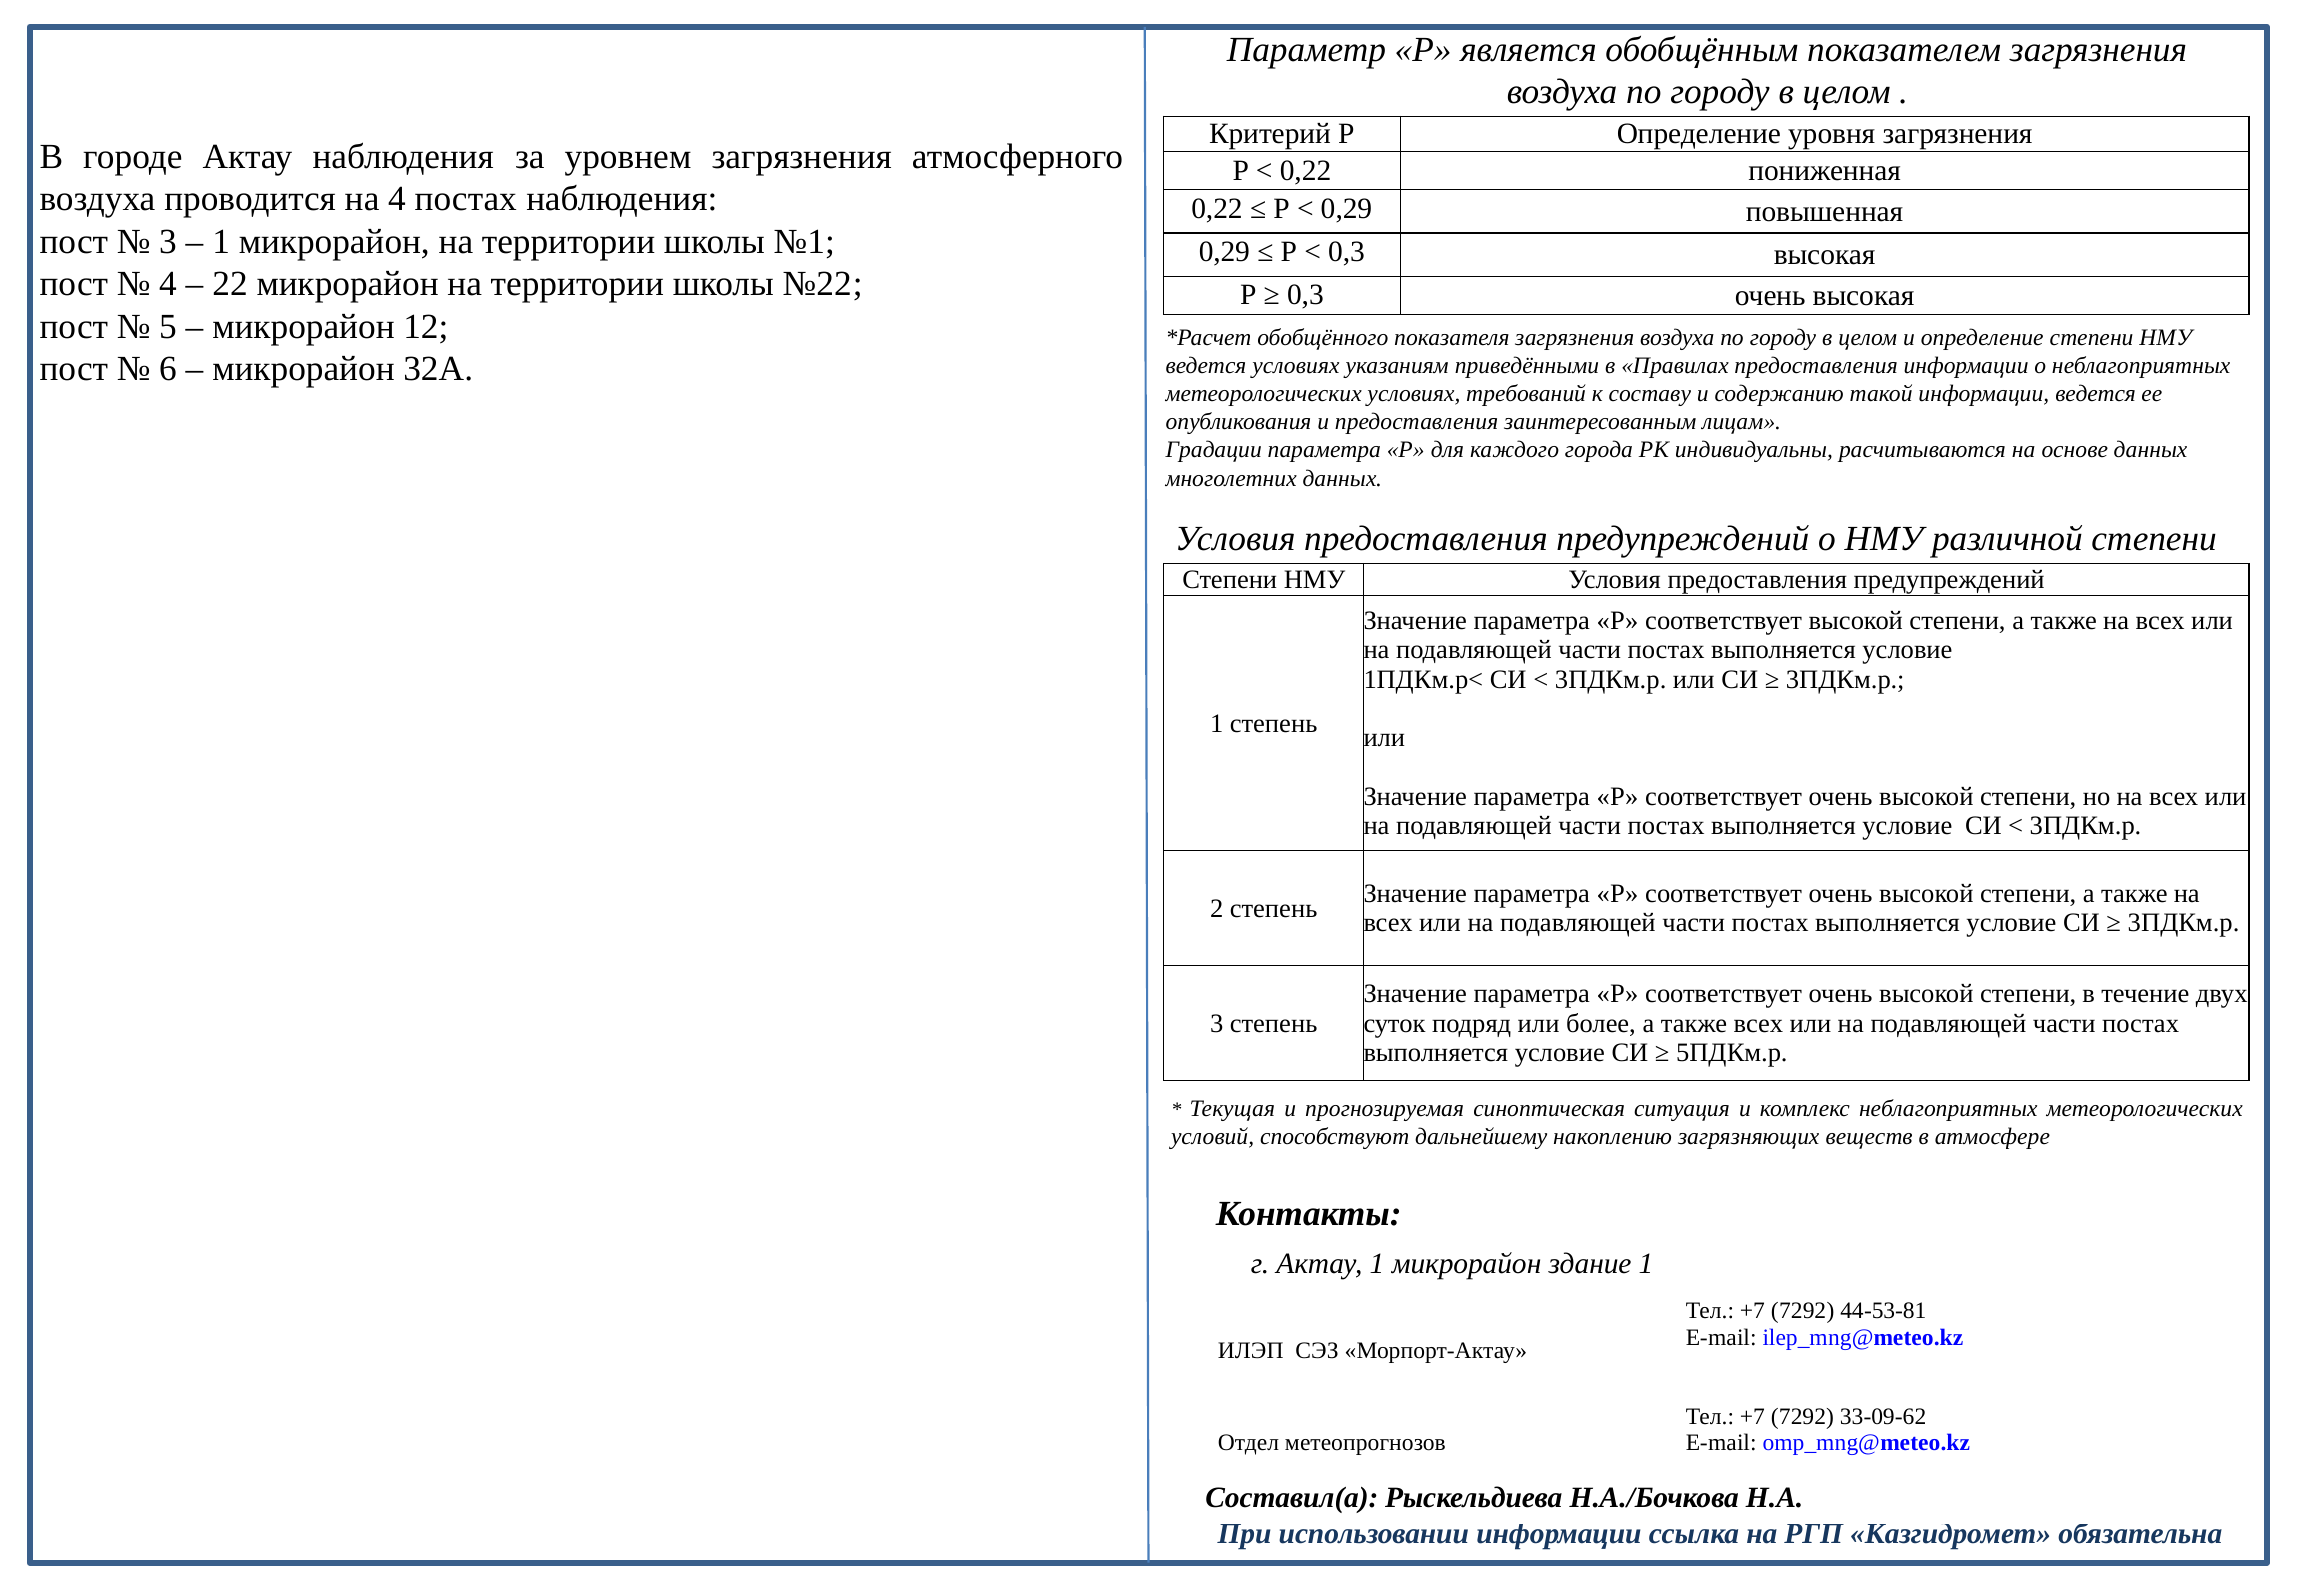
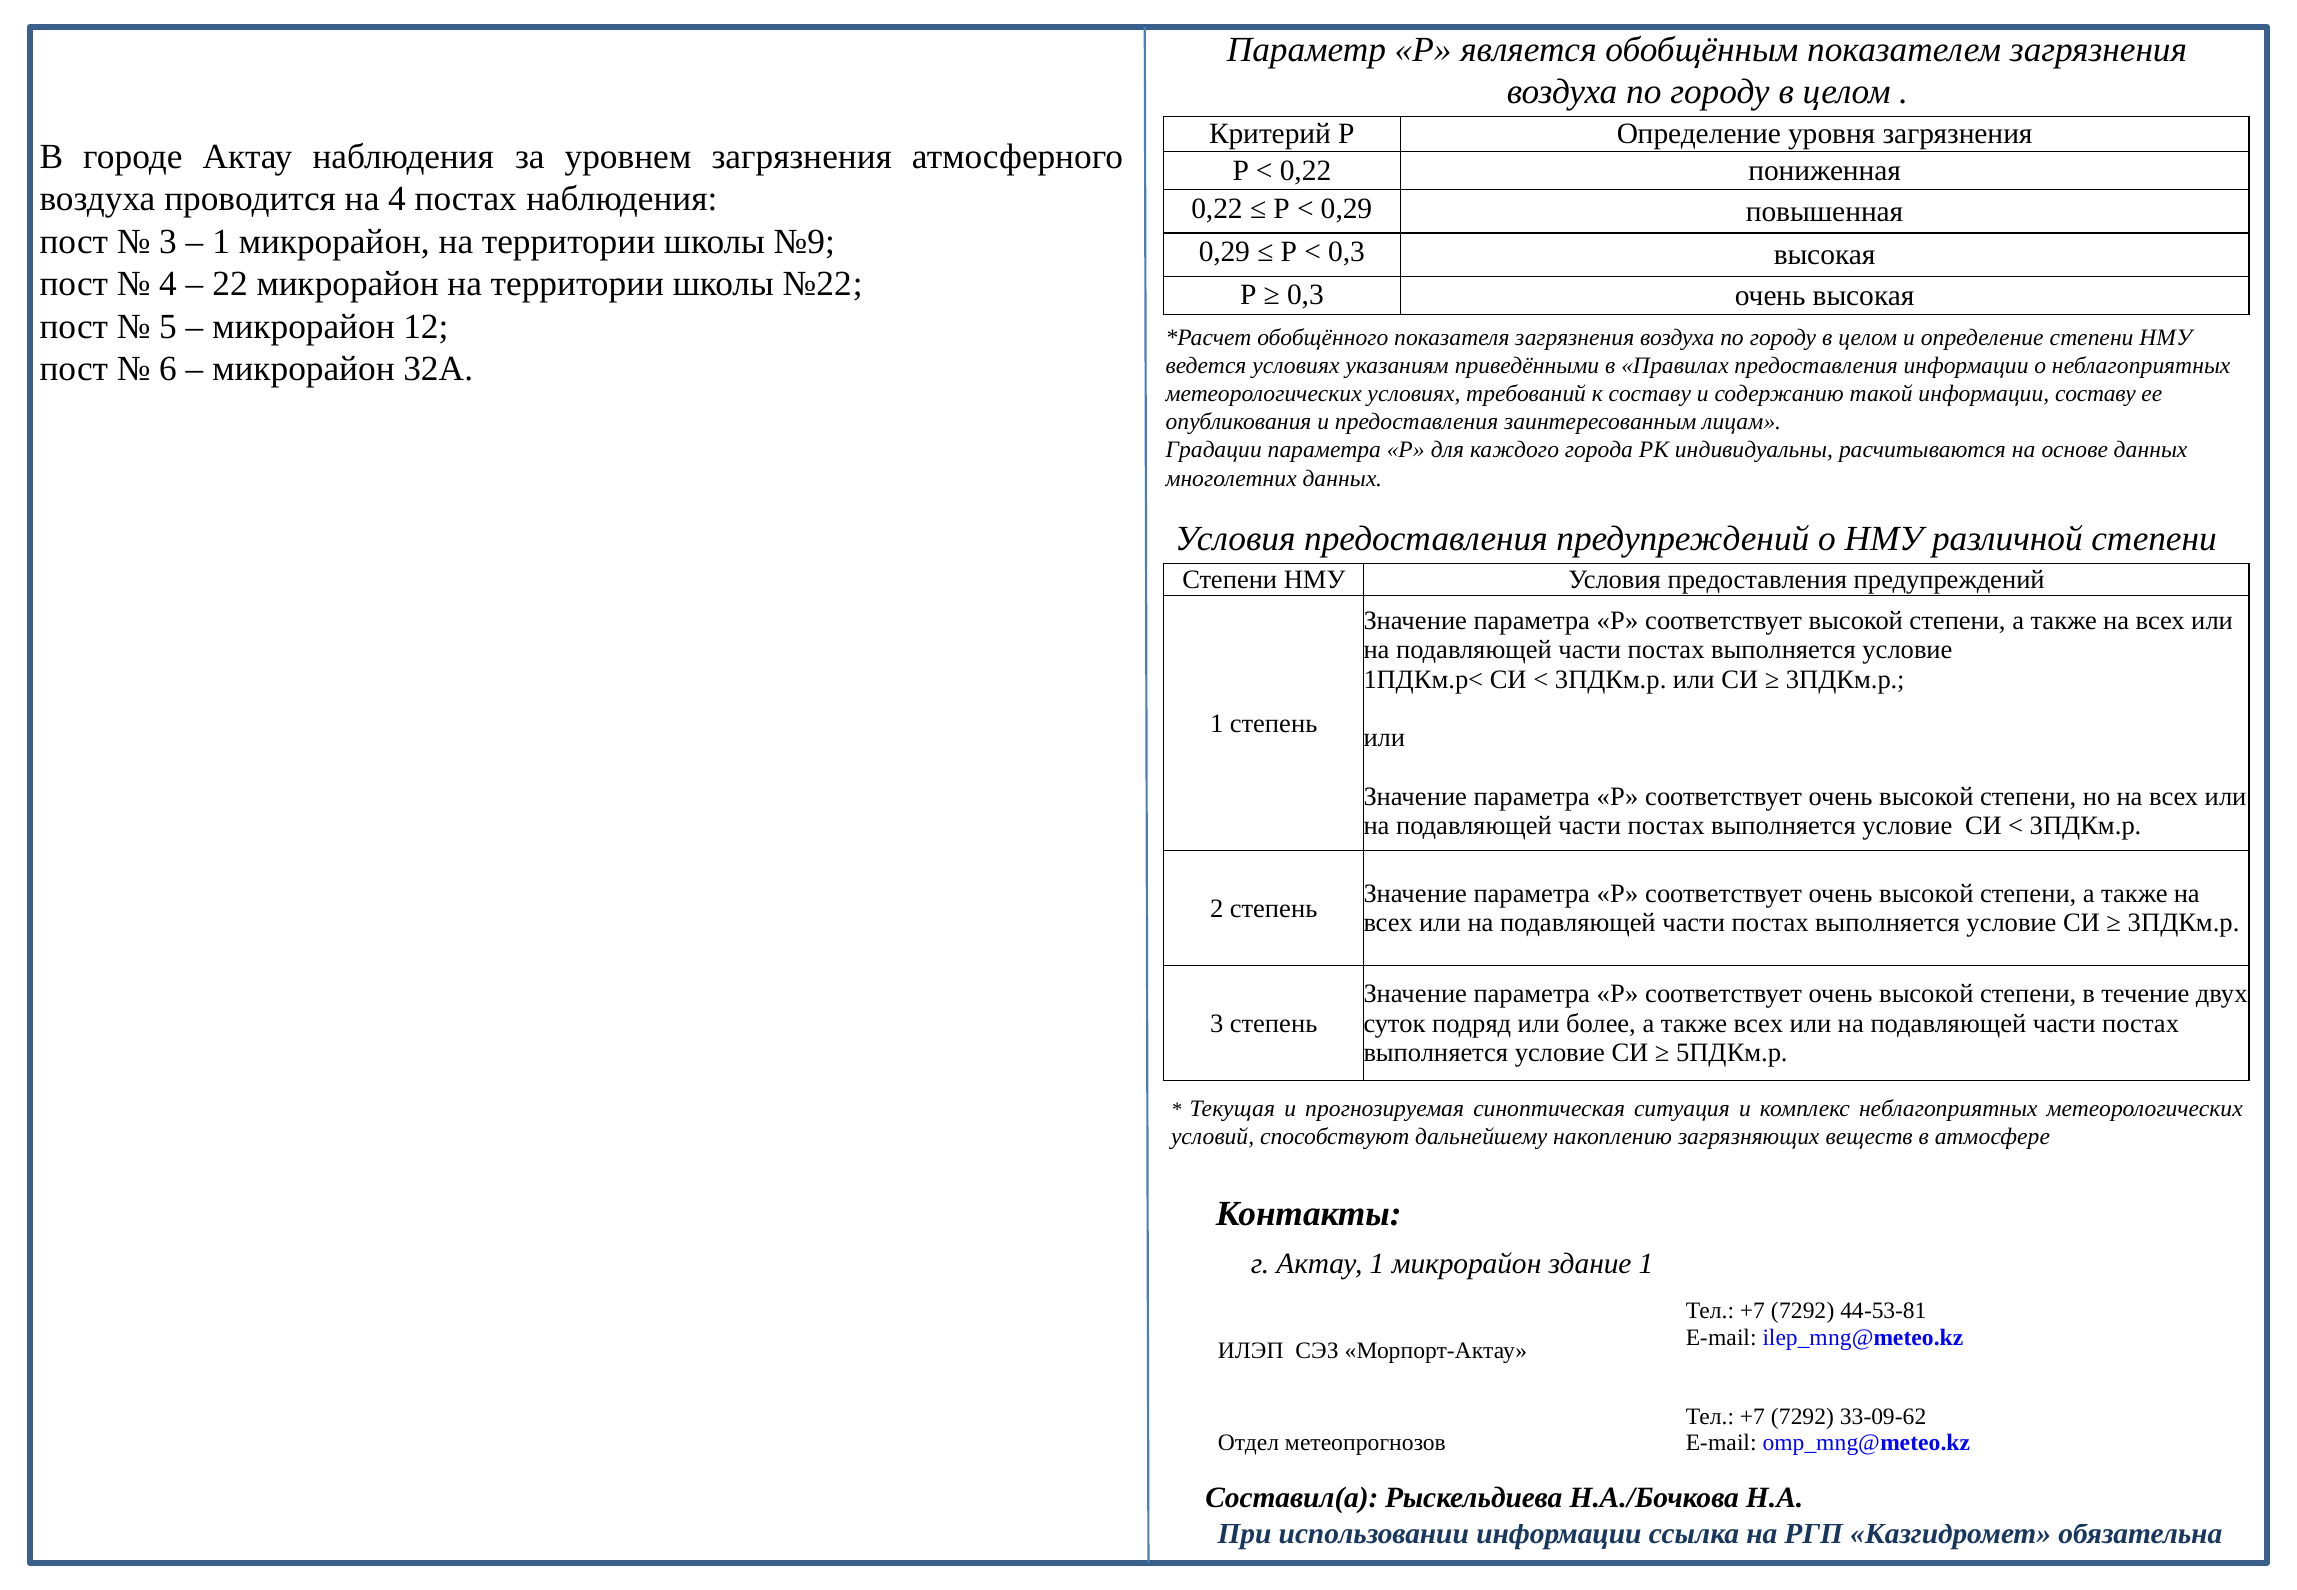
№1: №1 -> №9 (804, 242)
информации ведется: ведется -> составу (2096, 394)
